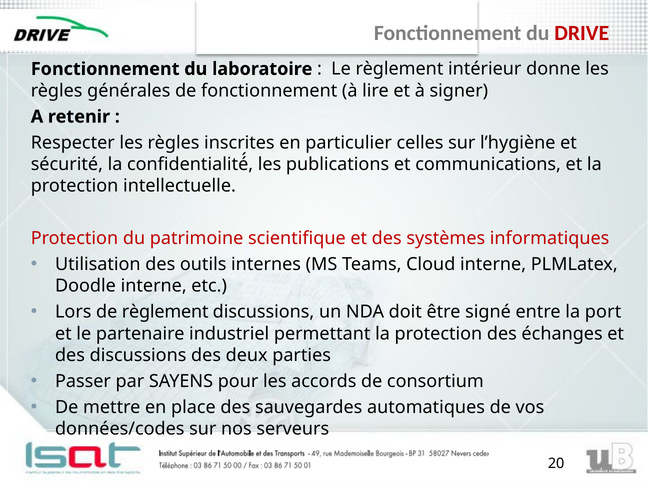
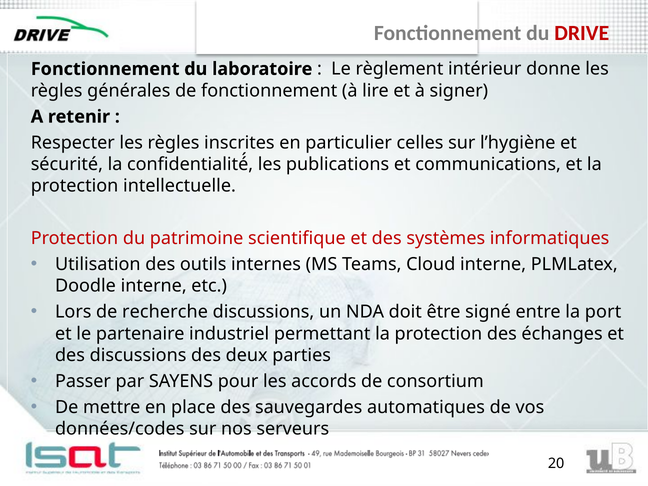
de règlement: règlement -> recherche (165, 312)
